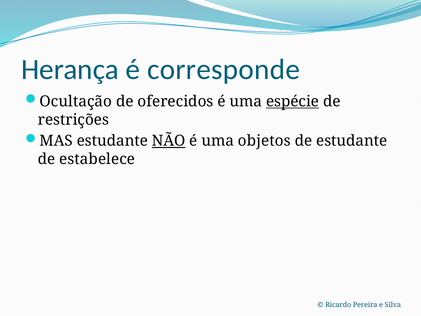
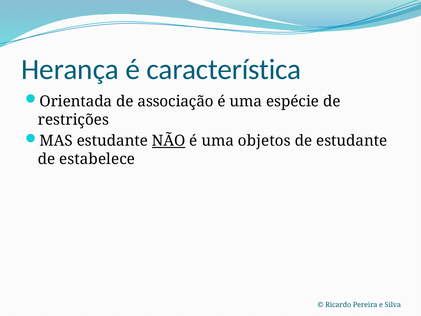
corresponde: corresponde -> característica (224, 70)
Ocultação: Ocultação -> Orientada (76, 101)
oferecidos: oferecidos -> associação (176, 101)
espécie underline: present -> none (293, 101)
